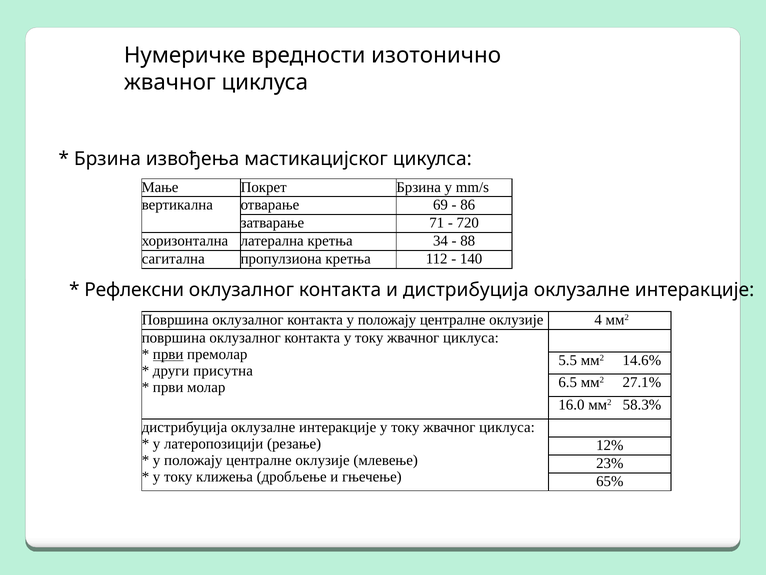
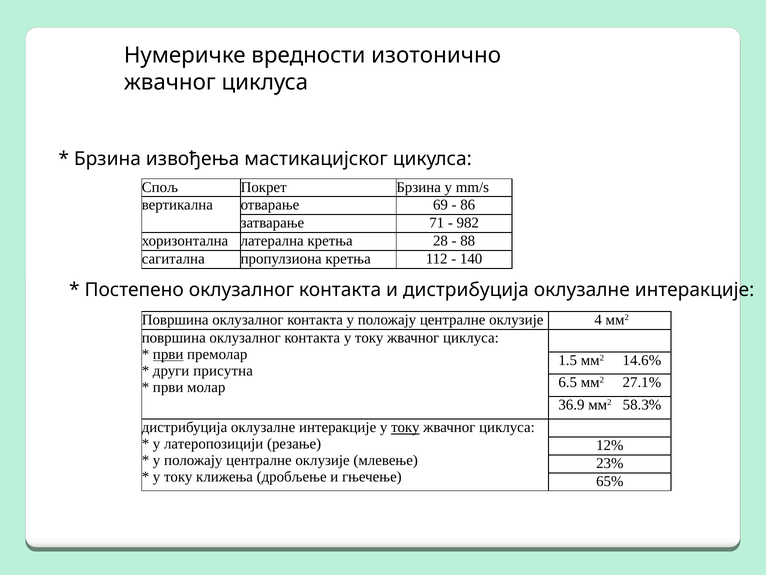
Мање: Мање -> Спољ (160, 187)
720: 720 -> 982 (468, 223)
34: 34 -> 28 (440, 241)
Рефлексни: Рефлексни -> Постепено (134, 290)
5.5: 5.5 -> 1.5 (568, 360)
16.0: 16.0 -> 36.9 (571, 405)
току underline: none -> present (405, 427)
